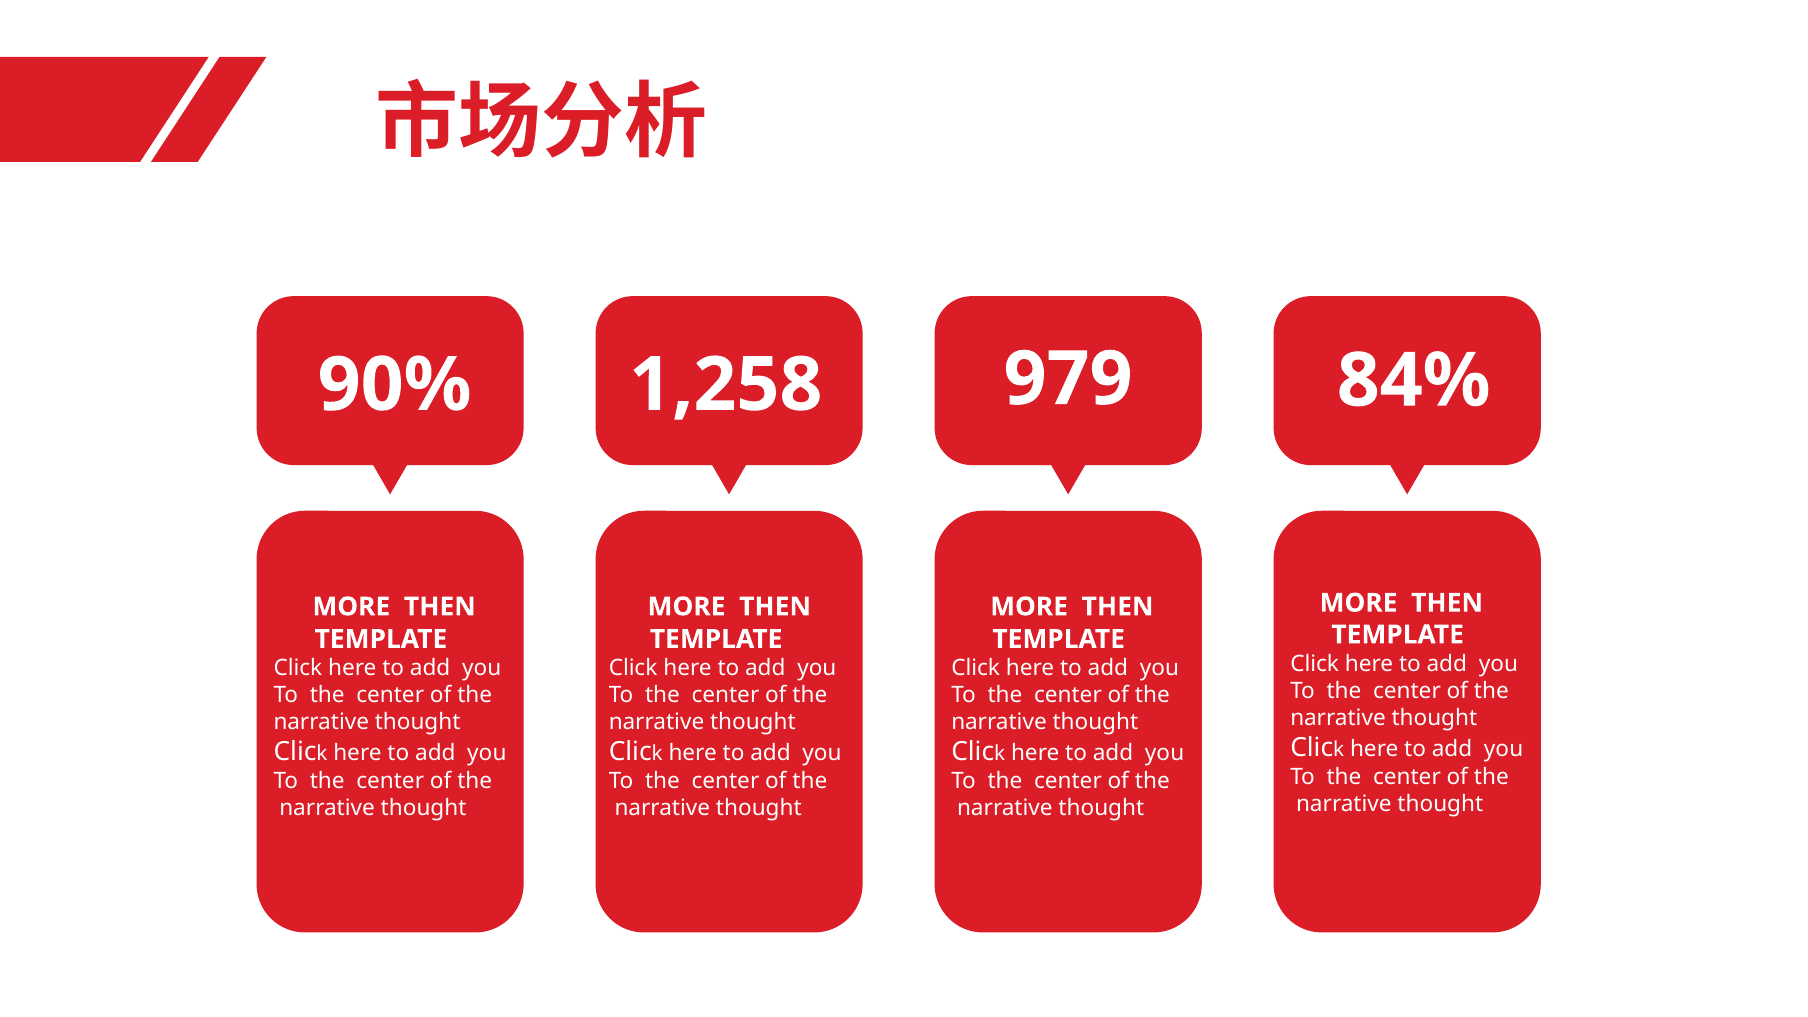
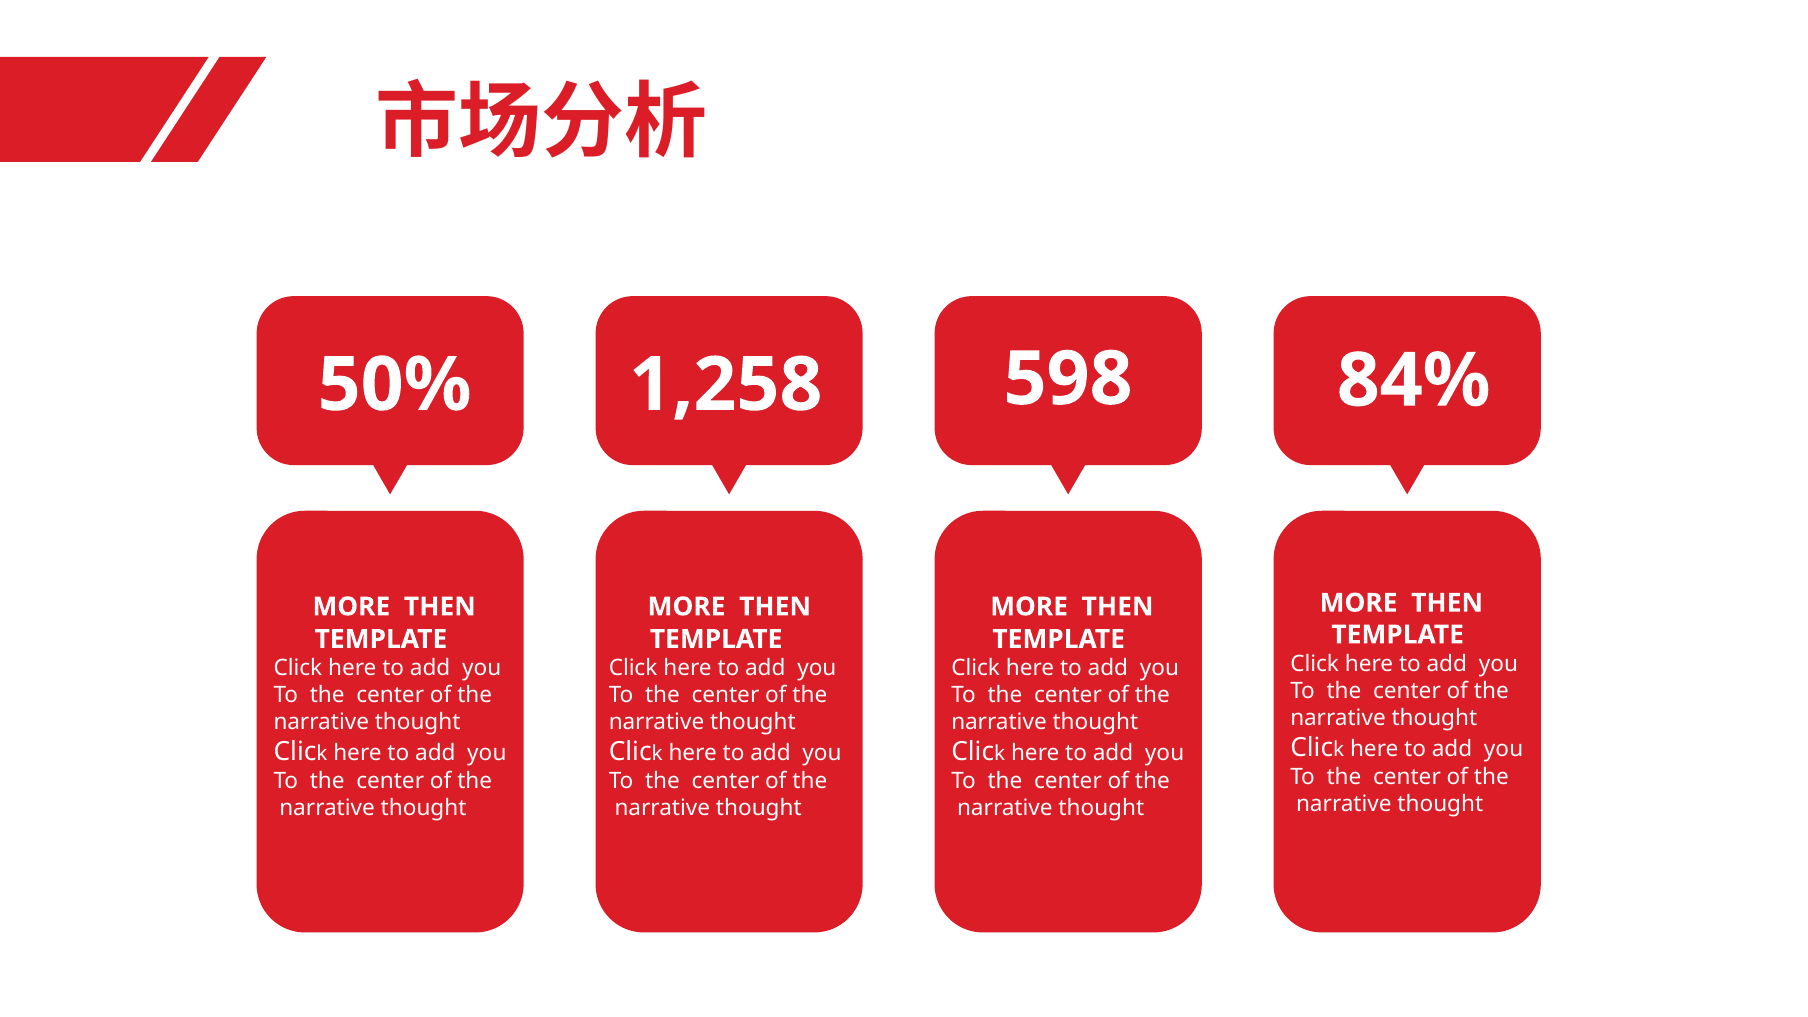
90%: 90% -> 50% (395, 385)
979: 979 -> 598 (1068, 379)
